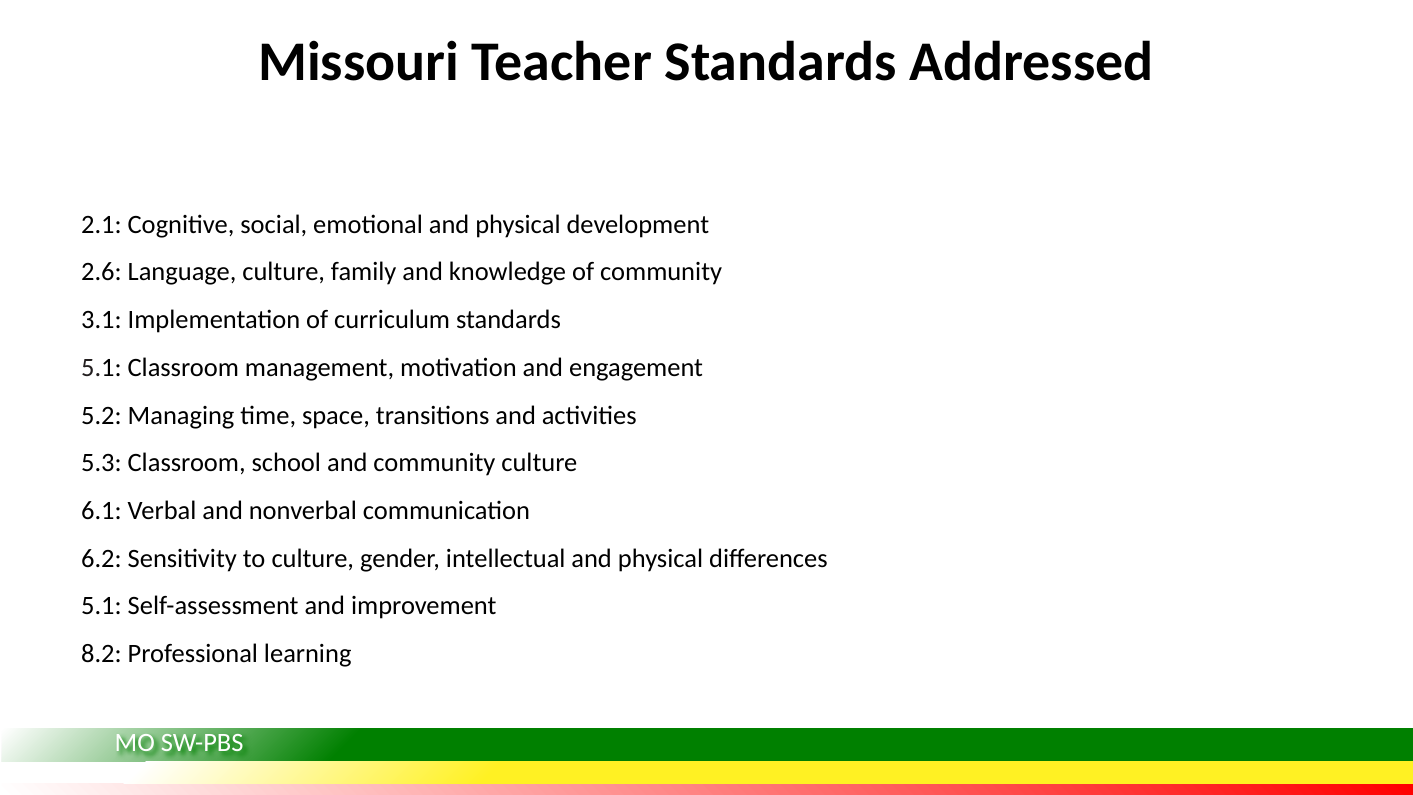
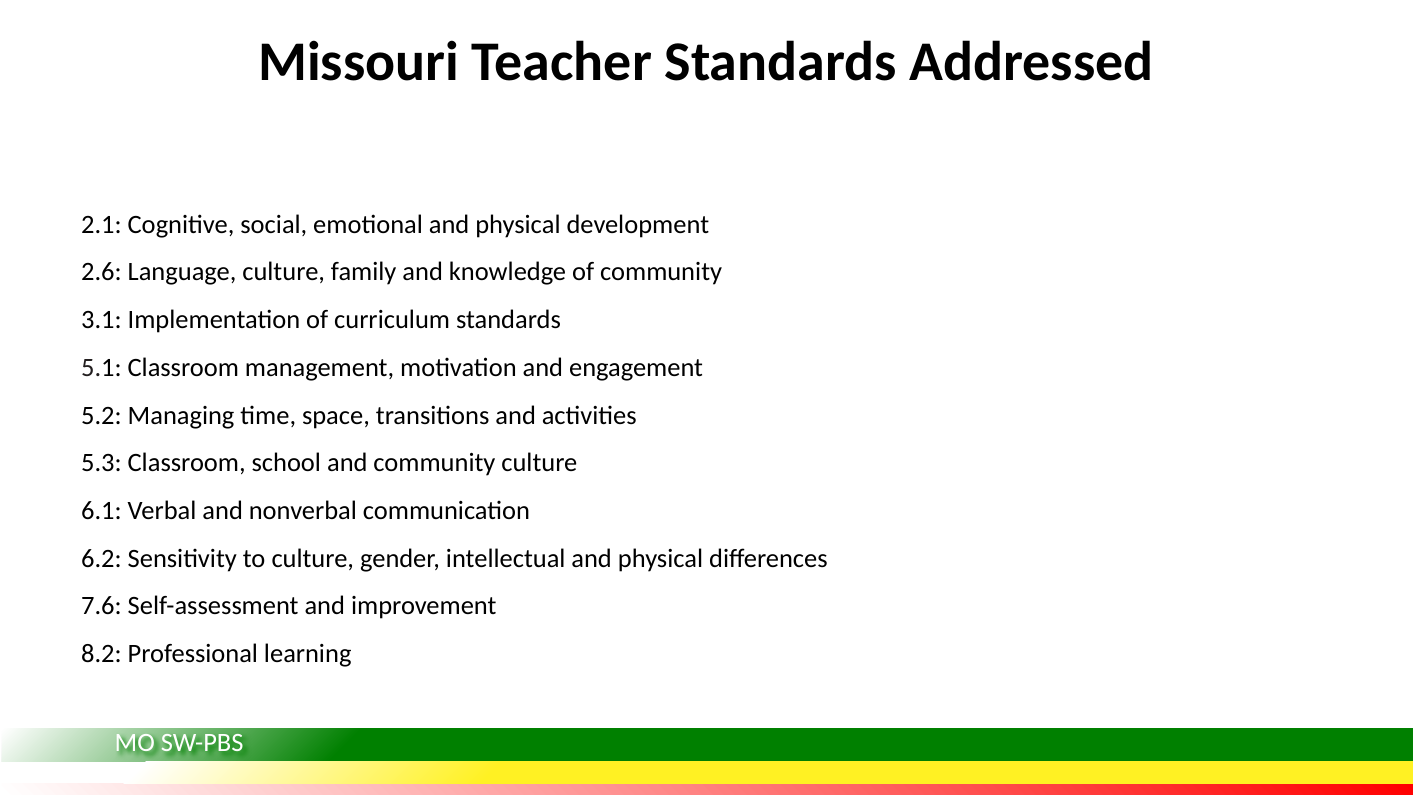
5.1: 5.1 -> 7.6 (101, 606)
